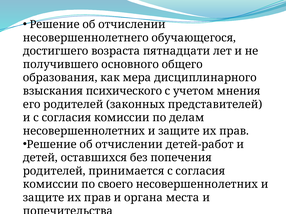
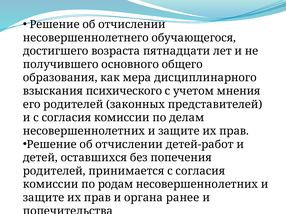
своего: своего -> родам (116, 185)
места: места -> ранее (183, 198)
